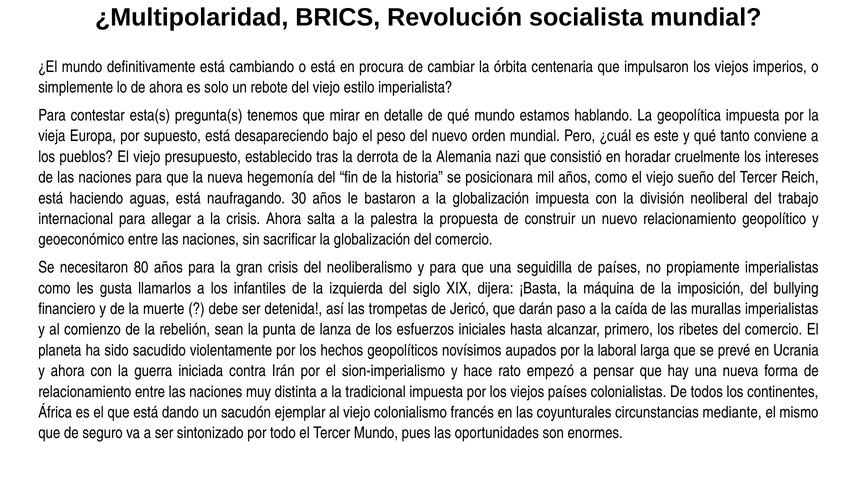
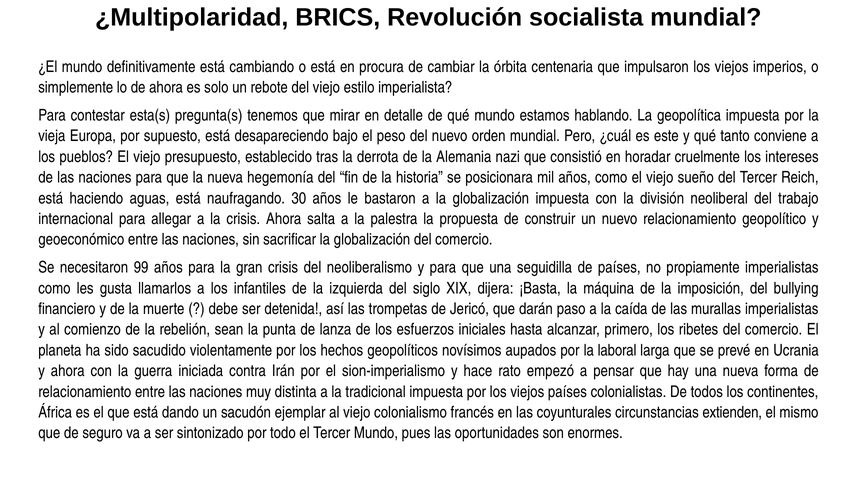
80: 80 -> 99 (141, 268)
mediante: mediante -> extienden (732, 413)
